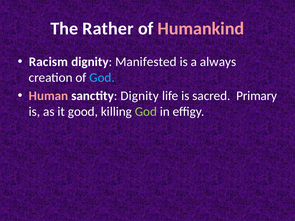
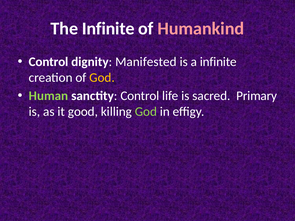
The Rather: Rather -> Infinite (108, 29)
Racism: Racism -> Control (49, 62)
a always: always -> infinite (218, 62)
God colour: light blue -> yellow (102, 78)
Human colour: pink -> light green (48, 96)
sanctity Dignity: Dignity -> Control (140, 96)
